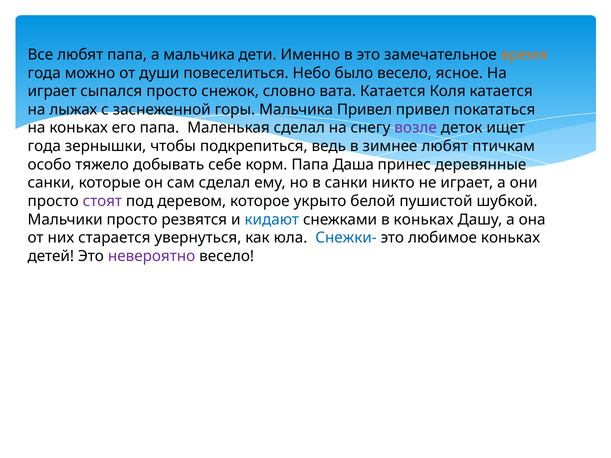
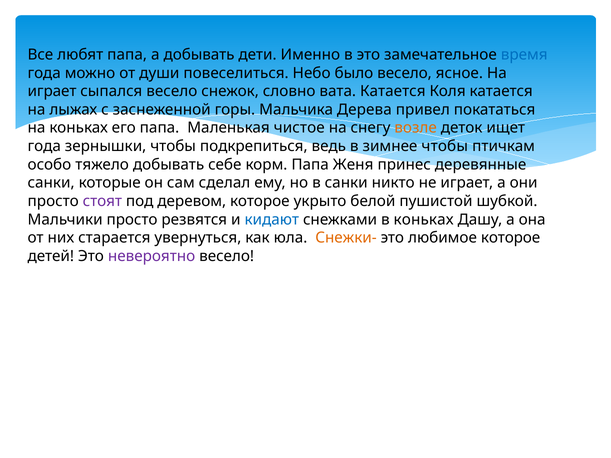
а мальчика: мальчика -> добывать (199, 55)
время colour: orange -> blue (524, 55)
сыпался просто: просто -> весело (172, 91)
Мальчика Привел: Привел -> Дерева (364, 110)
Маленькая сделал: сделал -> чистое (299, 128)
возле colour: purple -> orange (416, 128)
зимнее любят: любят -> чтобы (445, 146)
Даша: Даша -> Женя (353, 165)
Снежки- colour: blue -> orange (346, 238)
любимое коньках: коньках -> которое (511, 238)
